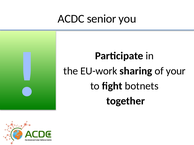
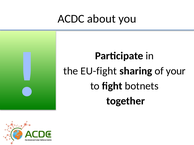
senior: senior -> about (101, 19)
EU-work: EU-work -> EU-fight (99, 71)
